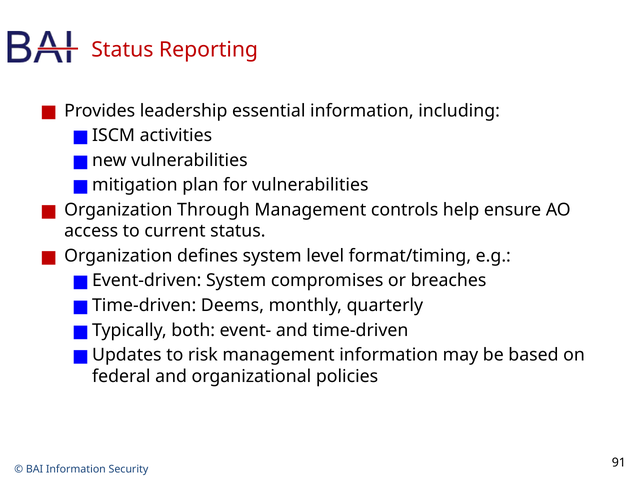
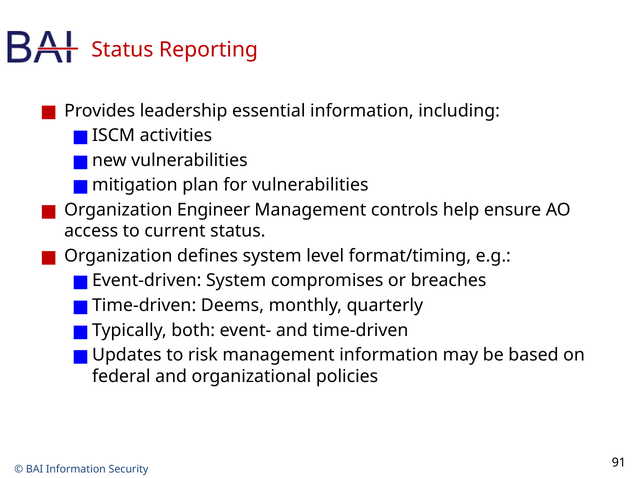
Through: Through -> Engineer (214, 210)
